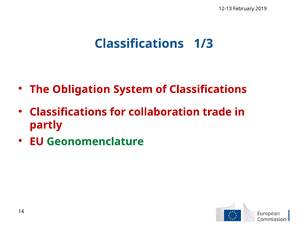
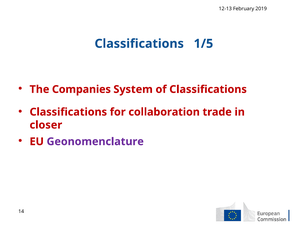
1/3: 1/3 -> 1/5 (203, 44)
Obligation: Obligation -> Companies (81, 89)
partly: partly -> closer (46, 125)
Geonomenclature colour: green -> purple (95, 142)
